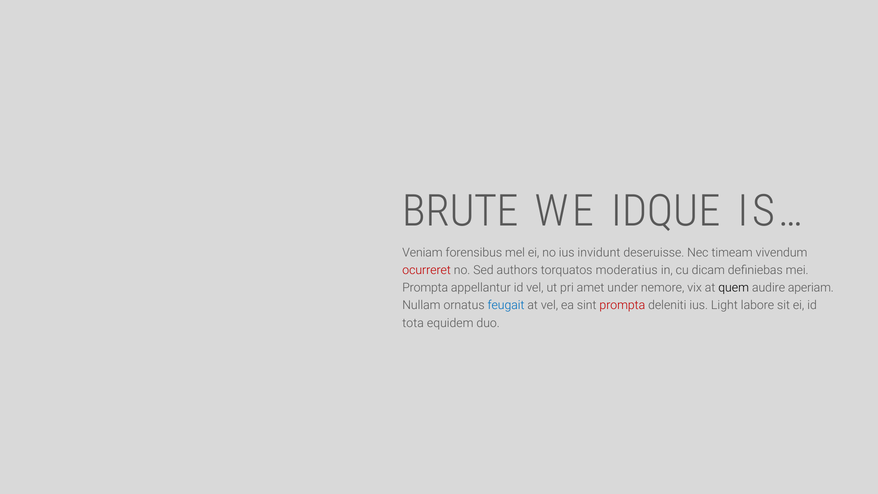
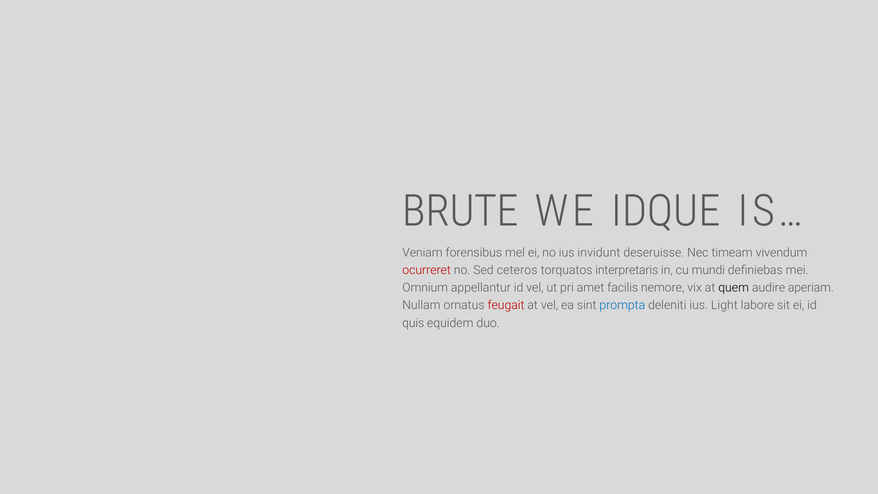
authors: authors -> ceteros (517, 270)
moderatius: moderatius -> interpretaris (627, 270)
dicam: dicam -> mundi (708, 270)
Prompta: Prompta -> Omnium (425, 288)
under: under -> facilis (623, 288)
feugait colour: blue -> red (506, 305)
prompta colour: red -> blue (622, 305)
tota: tota -> quis (413, 323)
